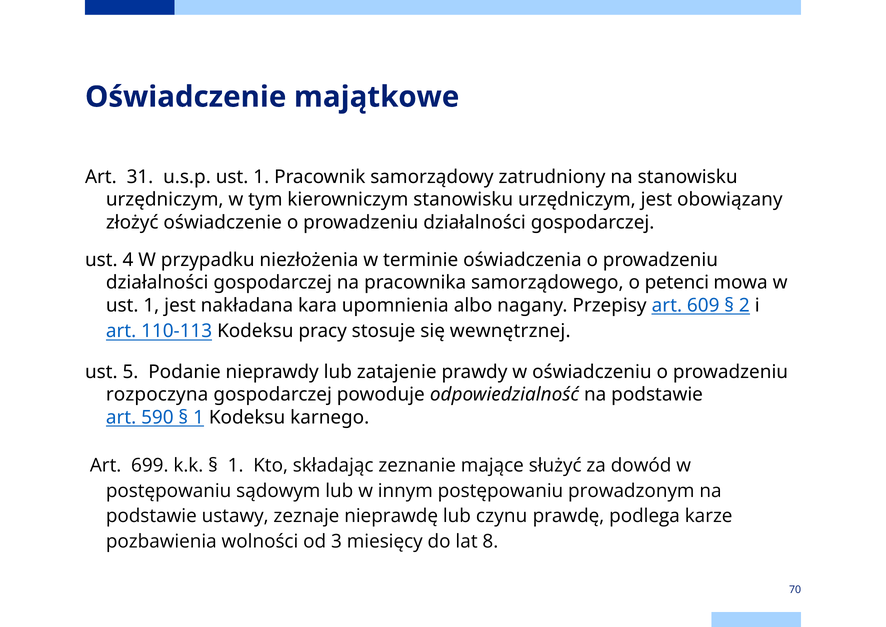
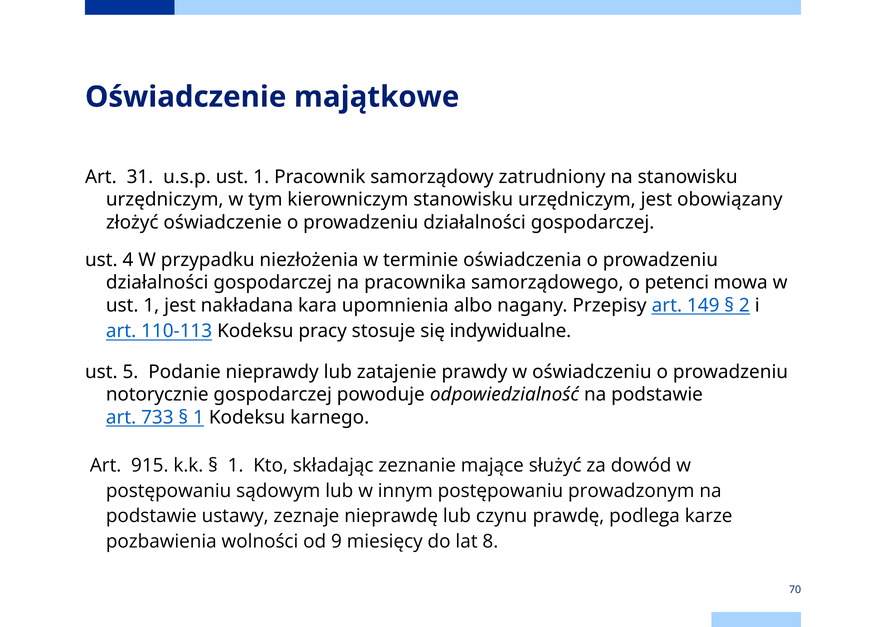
609: 609 -> 149 (703, 305)
wewnętrznej: wewnętrznej -> indywidualne (510, 331)
rozpoczyna: rozpoczyna -> notorycznie (157, 394)
590: 590 -> 733 (157, 417)
699: 699 -> 915 (150, 465)
3: 3 -> 9 (337, 541)
